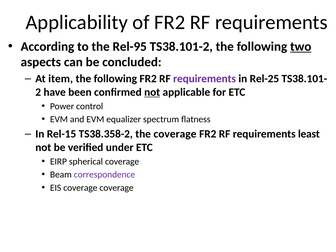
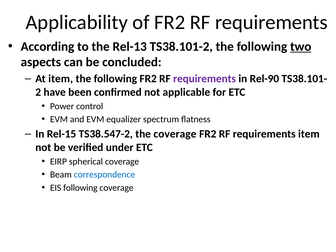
Rel-95: Rel-95 -> Rel-13 (130, 46)
Rel-25: Rel-25 -> Rel-90 (264, 79)
not underline: present -> none (152, 92)
TS38.358-2: TS38.358-2 -> TS38.547-2 (106, 134)
requirements least: least -> item (309, 134)
correspondence colour: purple -> blue (104, 175)
EIS coverage: coverage -> following (80, 188)
